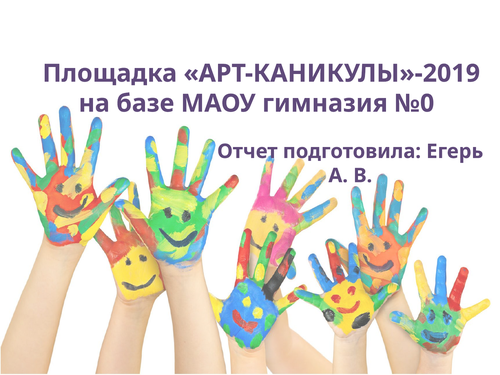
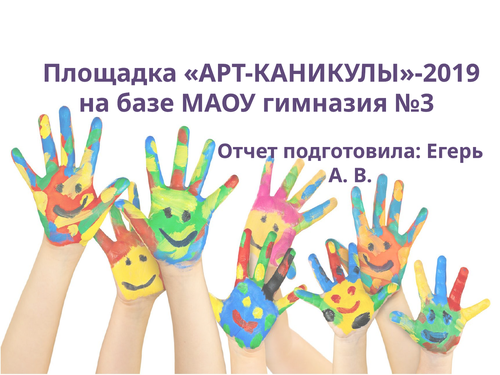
№0: №0 -> №3 (414, 103)
